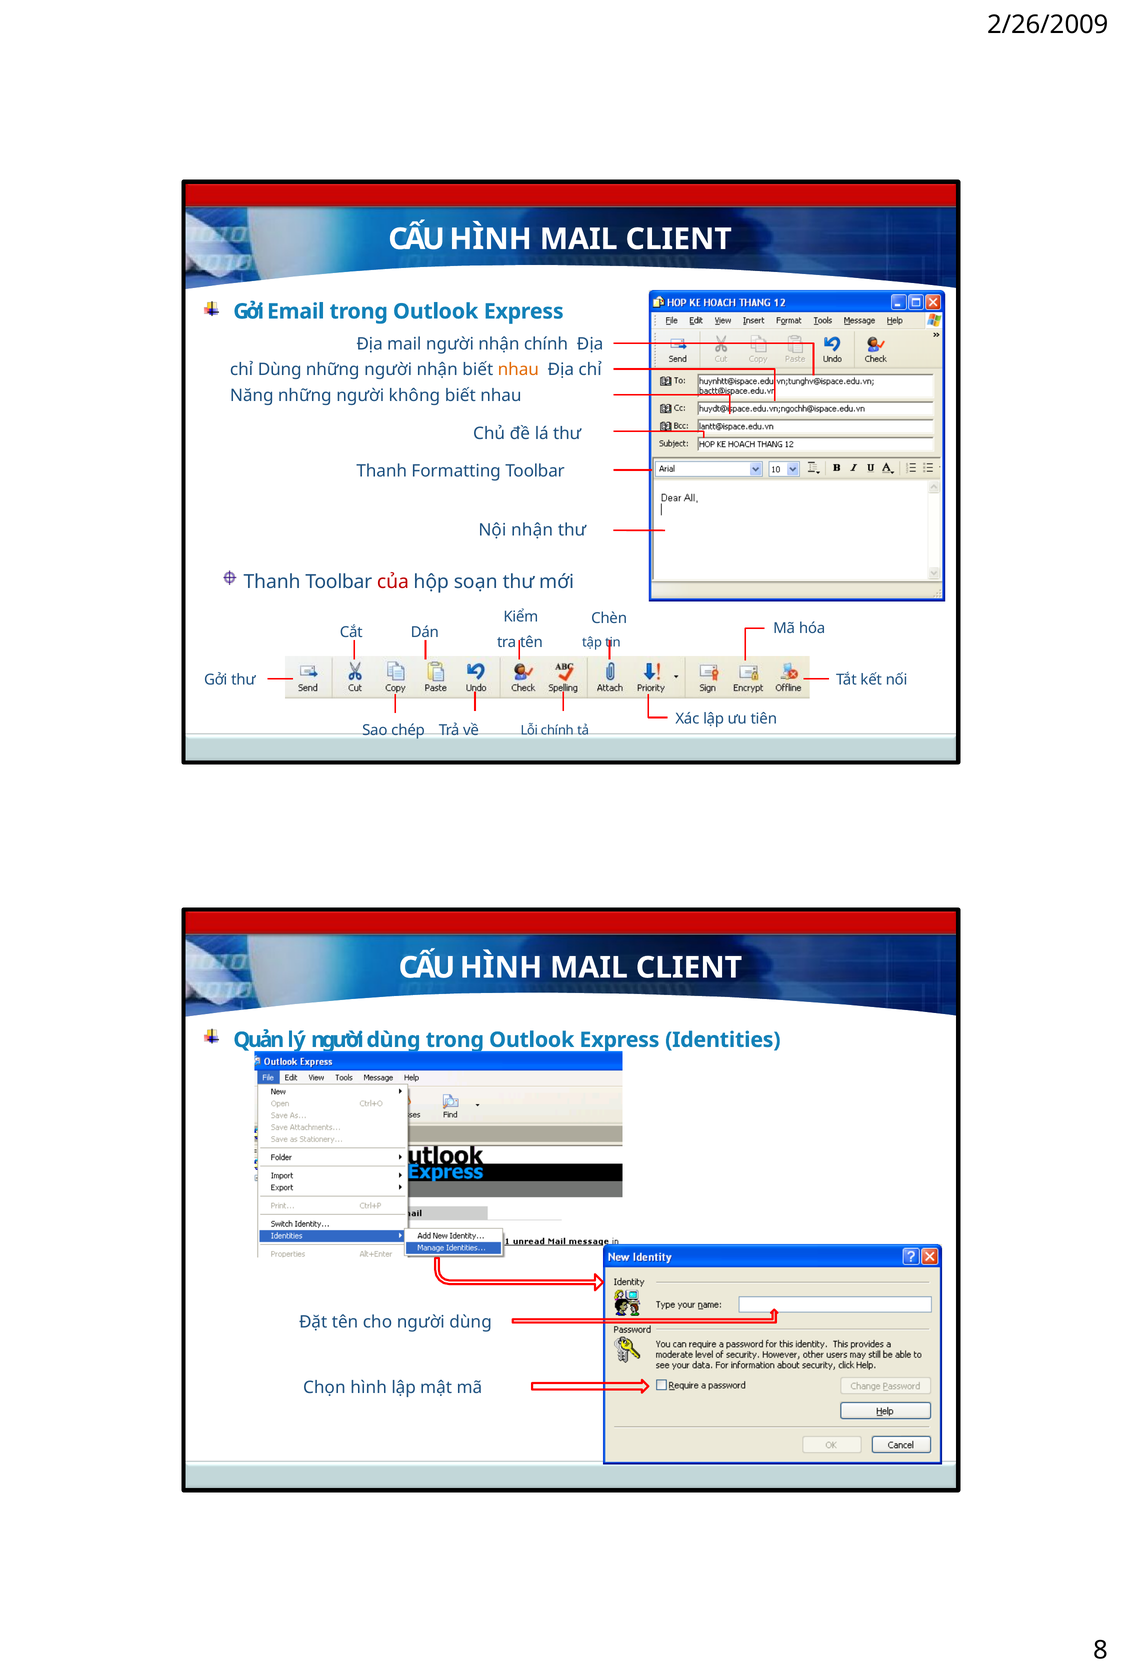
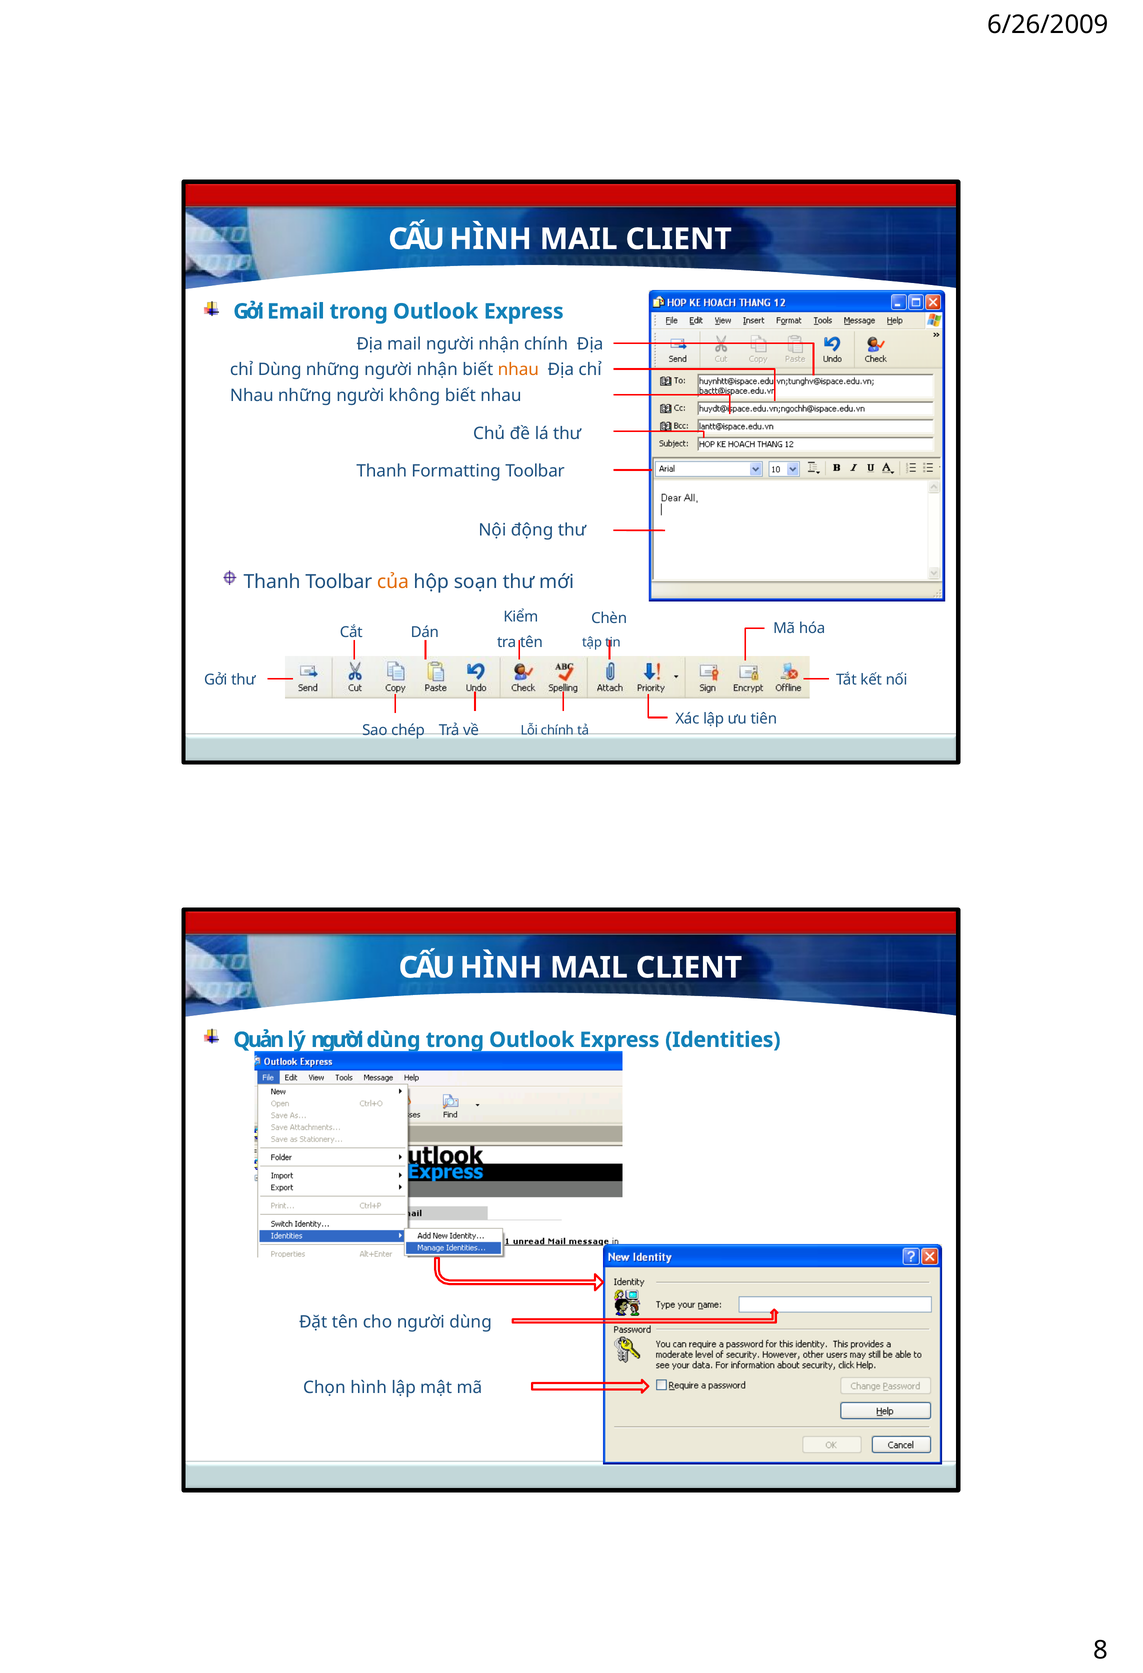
2/26/2009: 2/26/2009 -> 6/26/2009 (1048, 25)
Năng: Năng -> Nhau (252, 396)
Nội nhận: nhận -> động (532, 530)
của colour: red -> orange (393, 582)
